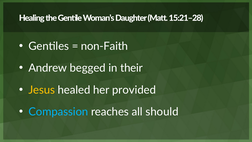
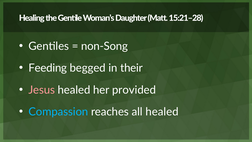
non-Faith: non-Faith -> non-Song (104, 46)
Andrew: Andrew -> Feeding (48, 68)
Jesus colour: yellow -> pink (42, 90)
all should: should -> healed (162, 112)
